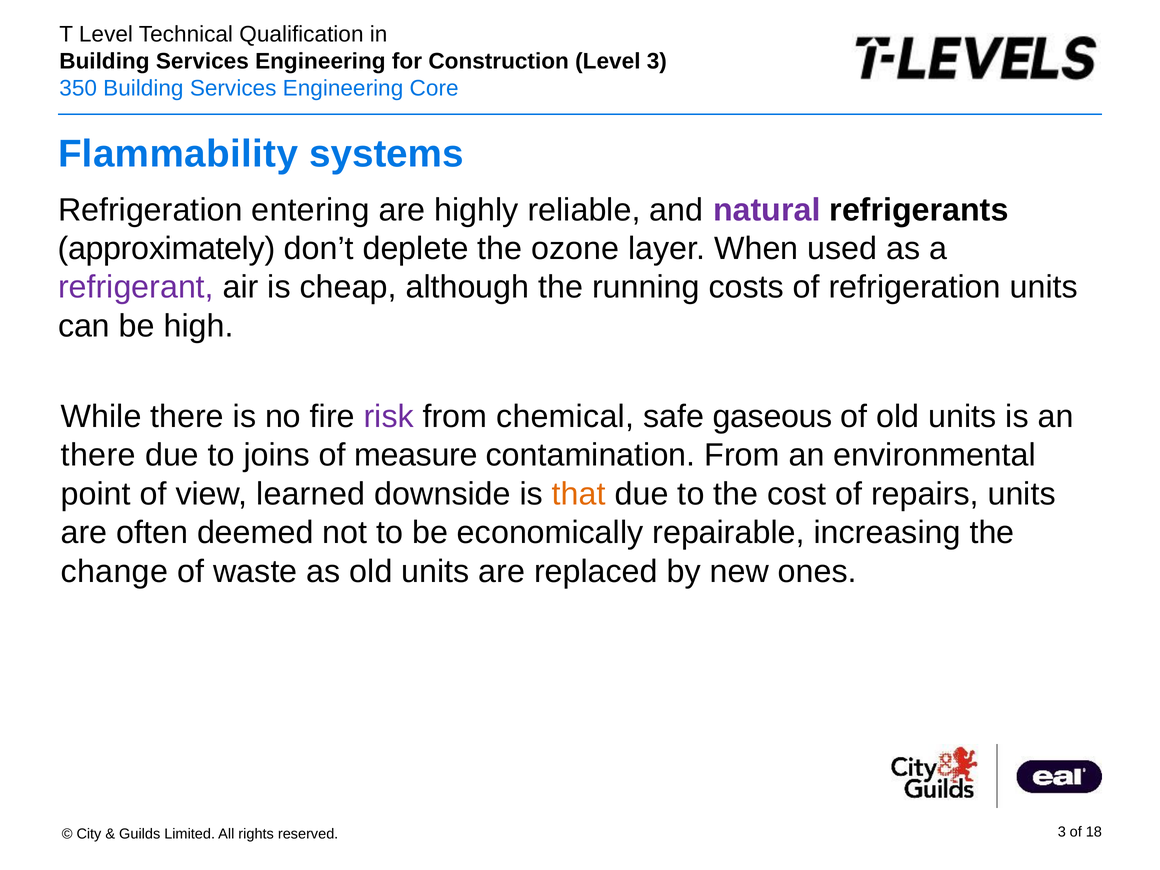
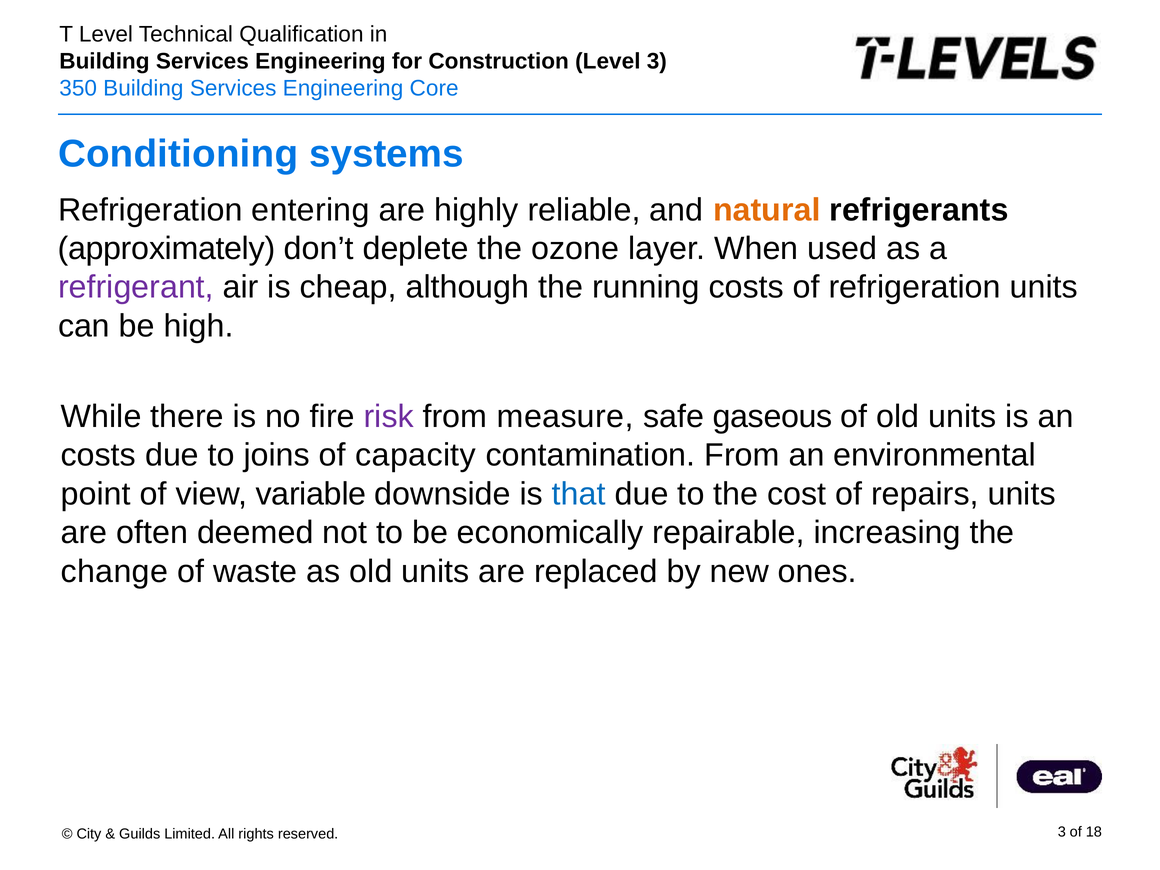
Flammability: Flammability -> Conditioning (178, 154)
natural colour: purple -> orange (767, 210)
chemical: chemical -> measure (565, 417)
there: there -> costs (98, 455)
measure: measure -> capacity (416, 455)
learned: learned -> variable (311, 494)
that colour: orange -> blue (579, 494)
